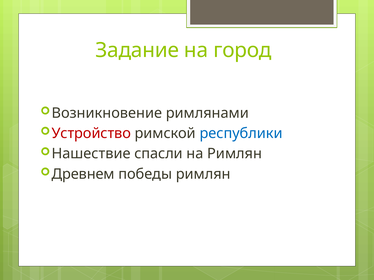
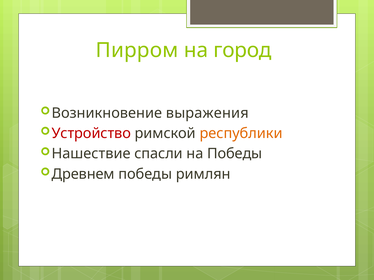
Задание: Задание -> Пирром (137, 50)
римлянами: римлянами -> выражения (207, 113)
республики colour: blue -> orange (241, 134)
на Римлян: Римлян -> Победы (235, 154)
